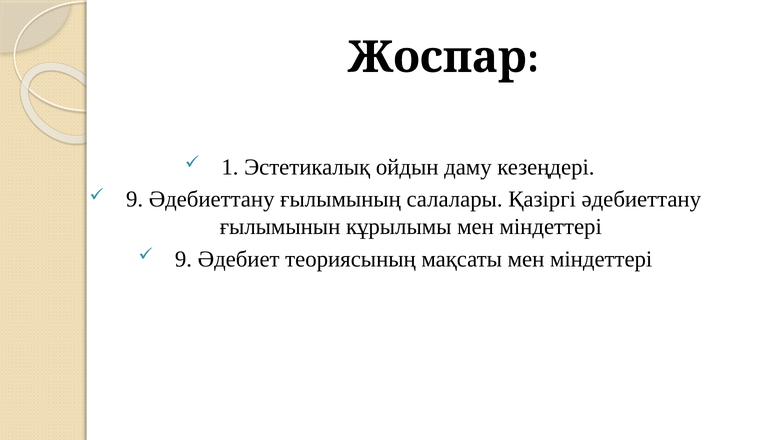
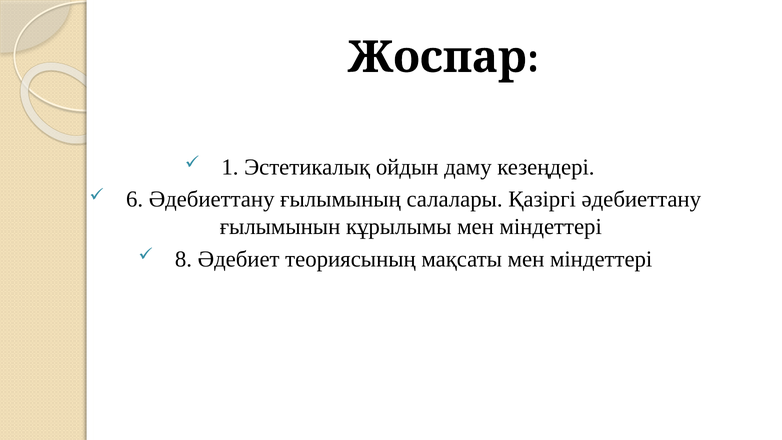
9: 9 -> 6 (135, 199)
9: 9 -> 8 (183, 259)
